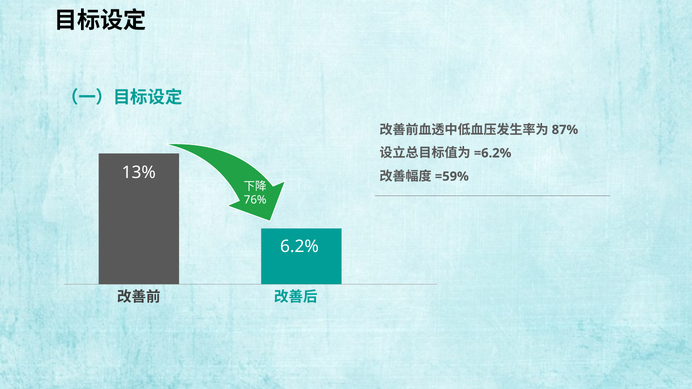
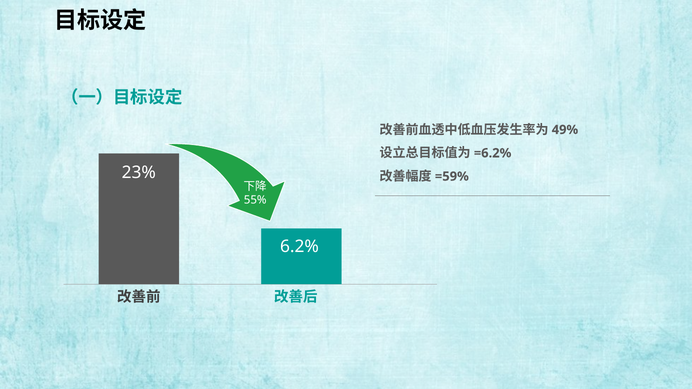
87%: 87% -> 49% (565, 130)
13%: 13% -> 23% (139, 173)
76%: 76% -> 55% (255, 200)
